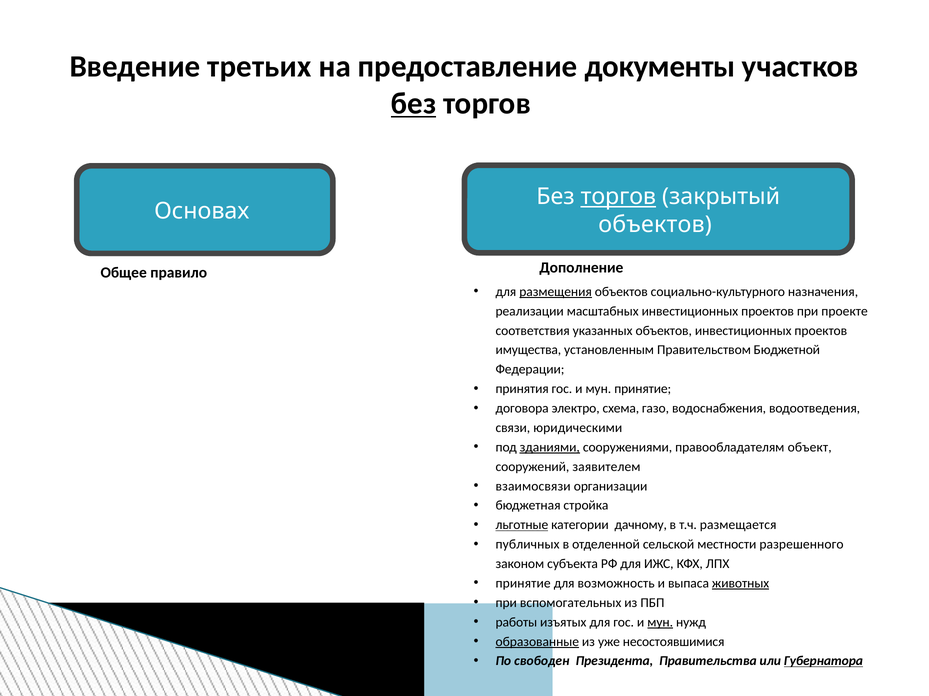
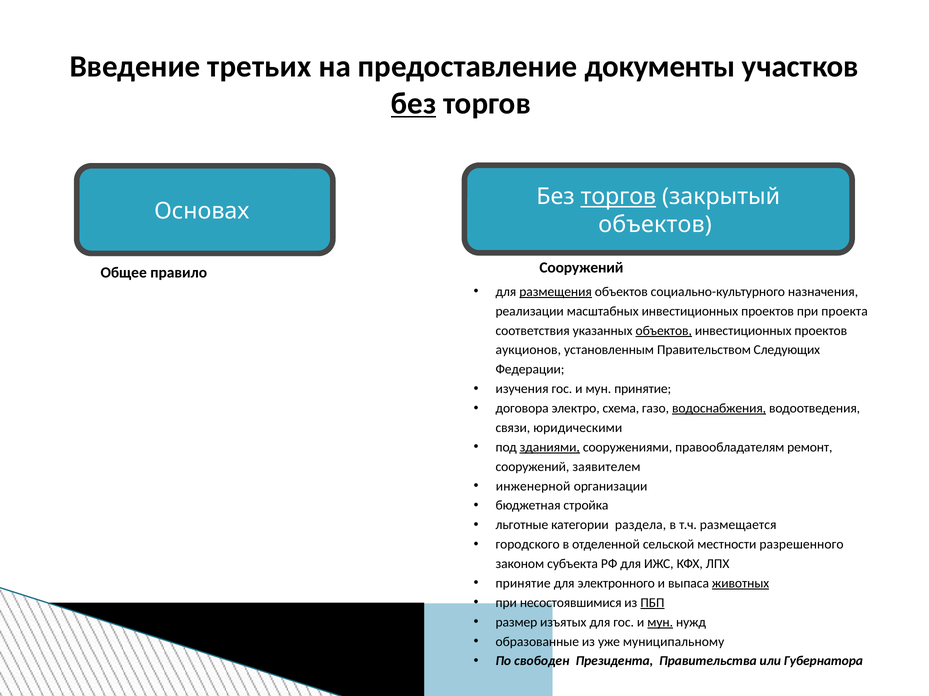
Дополнение: Дополнение -> Сооружений (581, 268)
проекте: проекте -> проекта (845, 311)
объектов underline: none -> present (664, 331)
имущества: имущества -> аукционов (528, 350)
Бюджетной: Бюджетной -> Следующих (787, 350)
принятия: принятия -> изучения (522, 389)
водоснабжения underline: none -> present (719, 409)
объект: объект -> ремонт (810, 448)
взаимосвязи: взаимосвязи -> инженерной (533, 487)
льготные underline: present -> none (522, 526)
дачному: дачному -> раздела (641, 526)
публичных: публичных -> городского (528, 545)
возможность: возможность -> электронного (616, 584)
вспомогательных: вспомогательных -> несостоявшимися (571, 603)
ПБП underline: none -> present (652, 603)
работы: работы -> размер (516, 623)
образованные underline: present -> none (537, 642)
несостоявшимися: несостоявшимися -> муниципальному (674, 642)
Губернатора underline: present -> none (823, 662)
